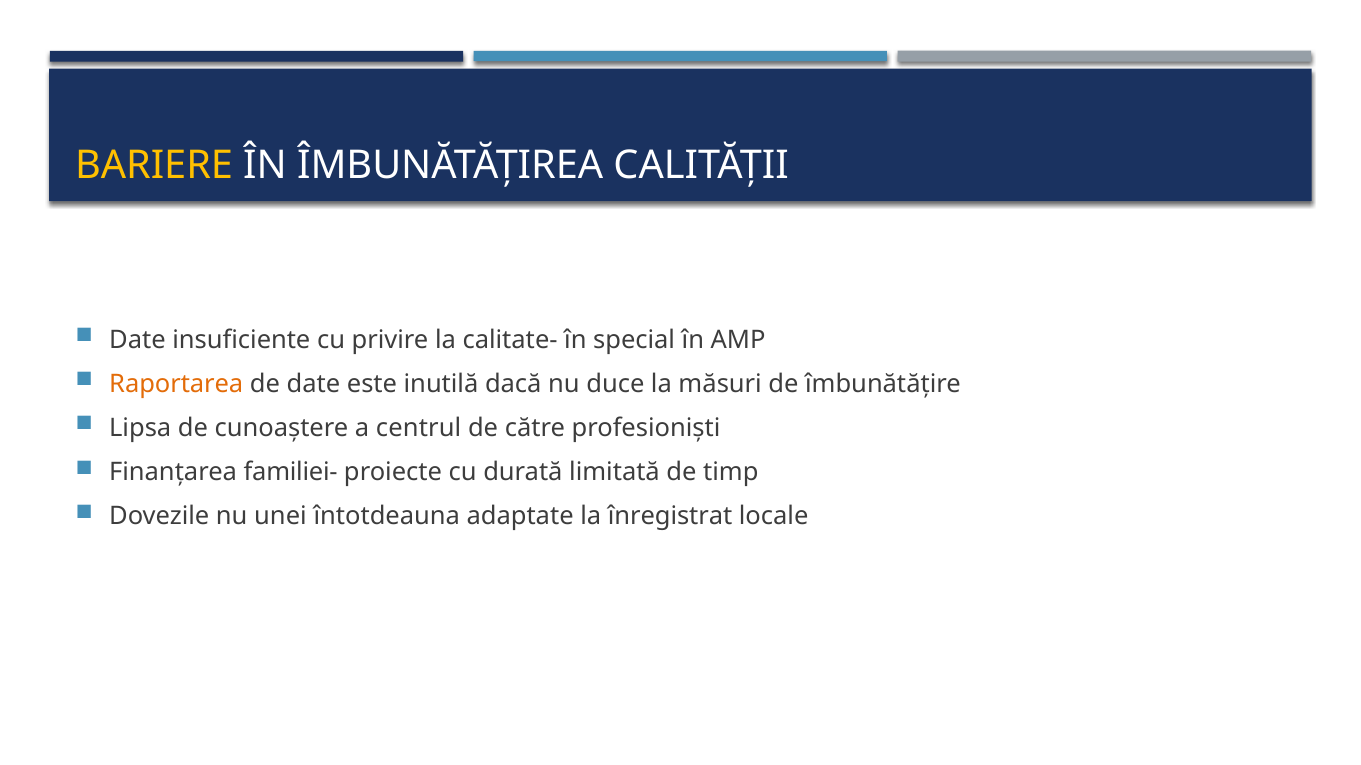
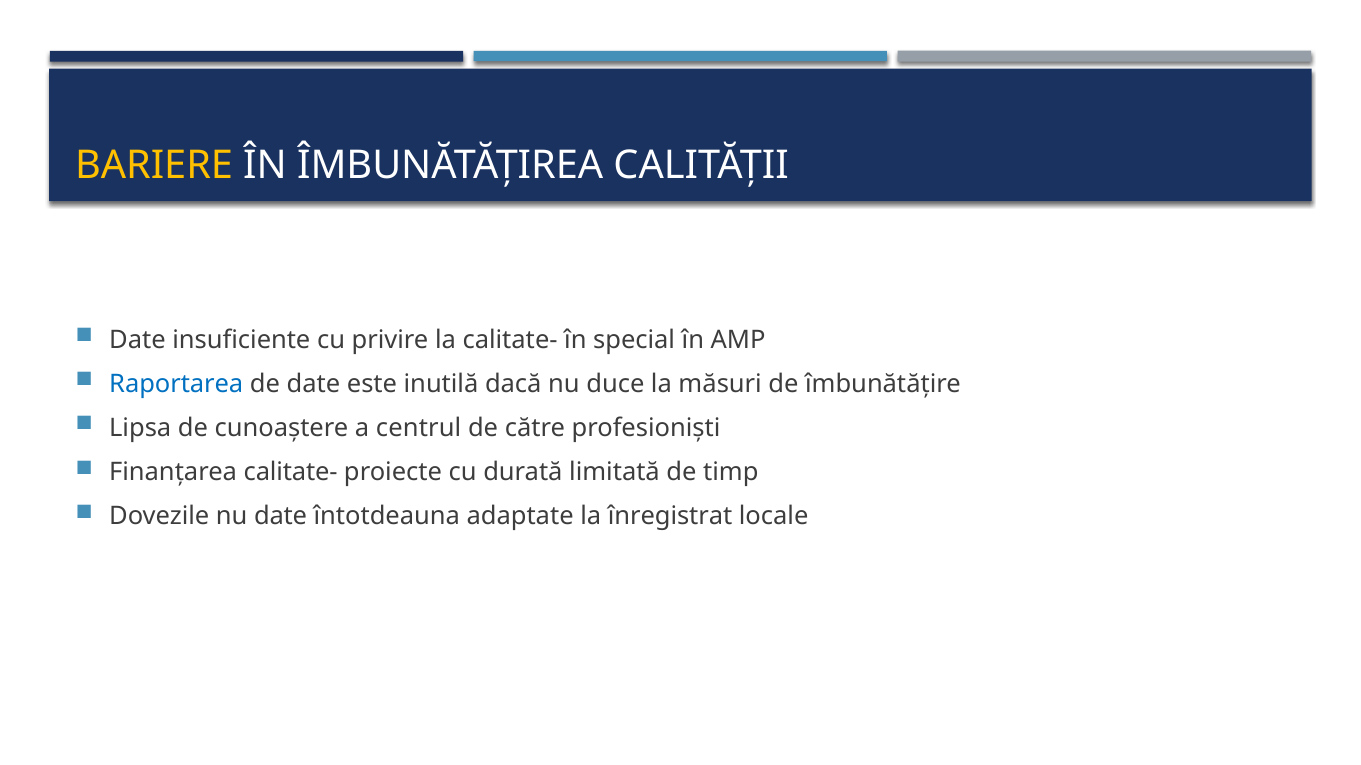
Raportarea colour: orange -> blue (176, 384)
Finanțarea familiei-: familiei- -> calitate- (291, 473)
nu unei: unei -> date (281, 517)
